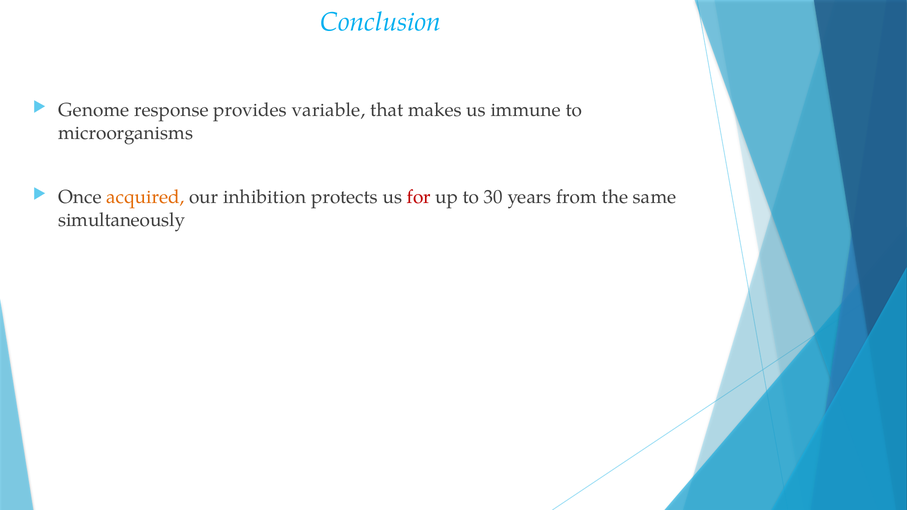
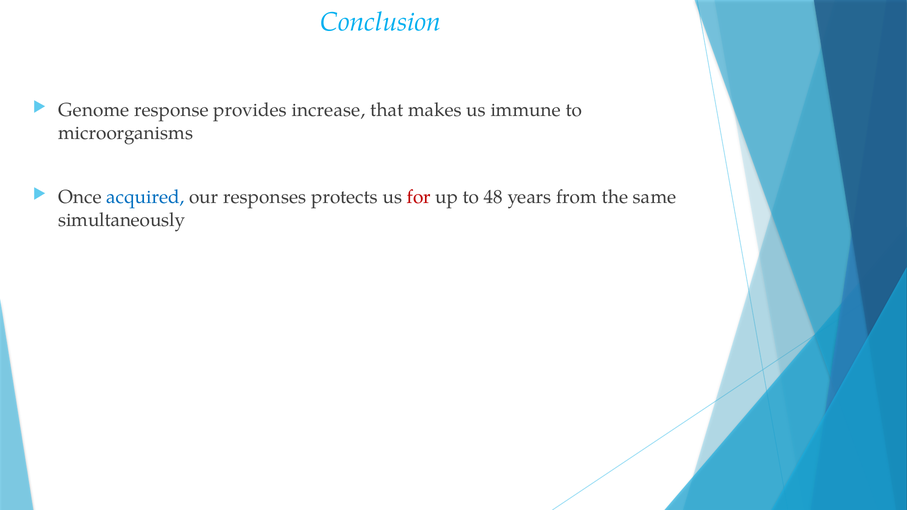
variable: variable -> increase (328, 110)
acquired colour: orange -> blue (145, 197)
inhibition: inhibition -> responses (265, 197)
30: 30 -> 48 (493, 197)
